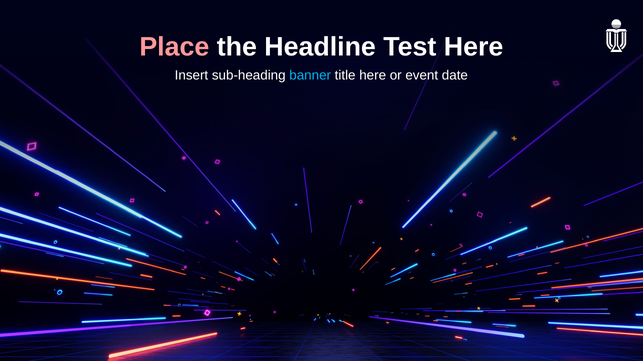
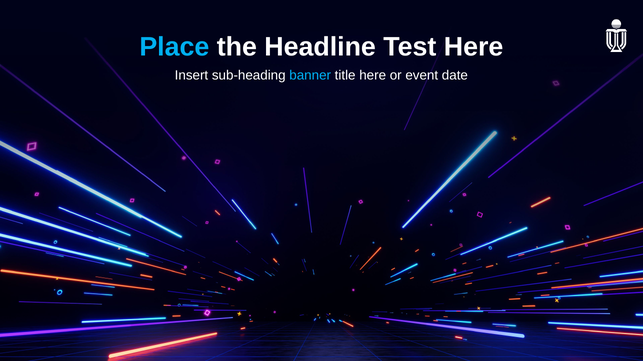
Place colour: pink -> light blue (174, 47)
